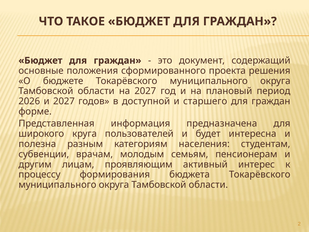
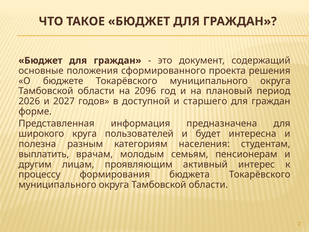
на 2027: 2027 -> 2096 (145, 91)
субвенции: субвенции -> выплатить (44, 154)
